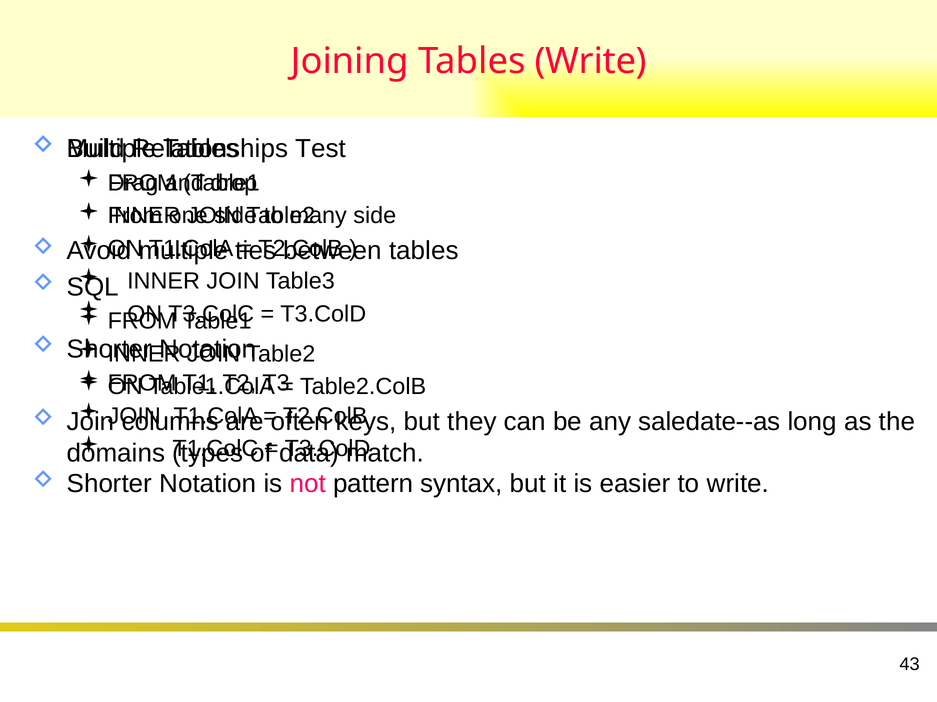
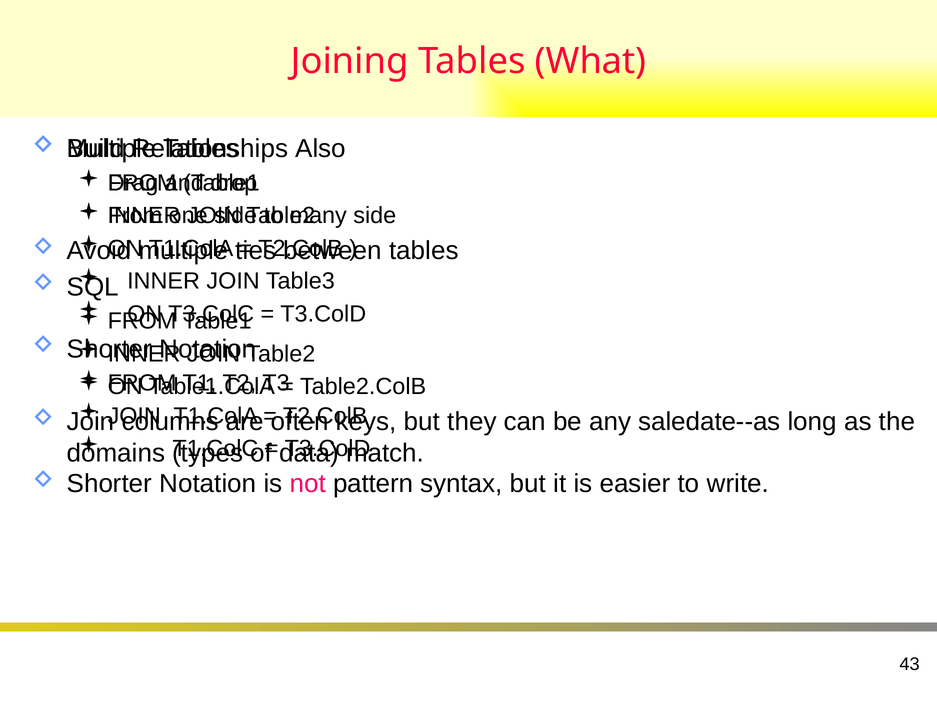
Tables Write: Write -> What (591, 61)
Test: Test -> Also (321, 149)
